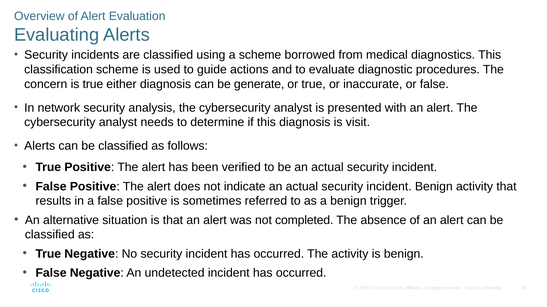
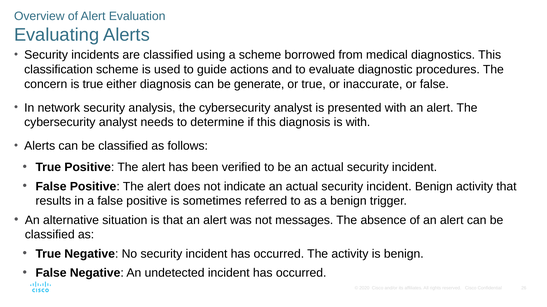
is visit: visit -> with (358, 123)
completed: completed -> messages (304, 221)
